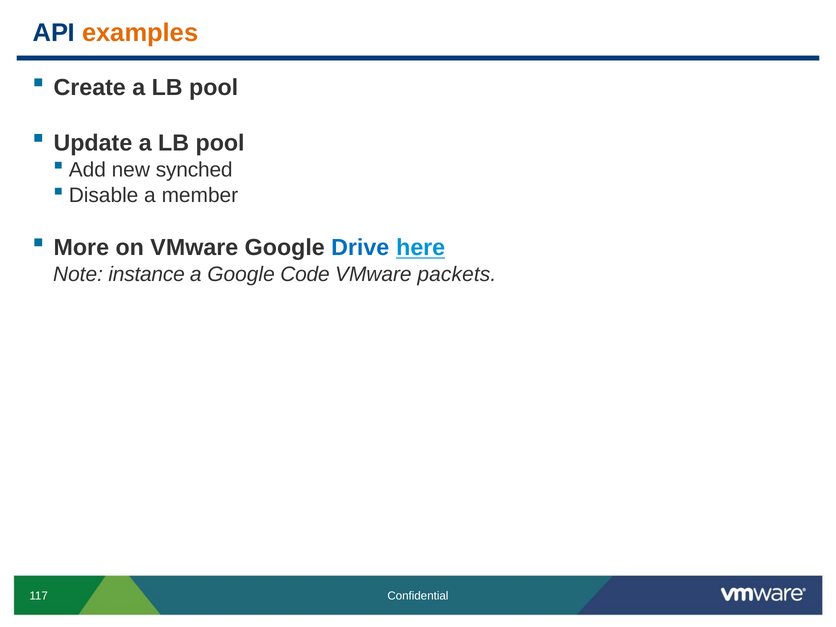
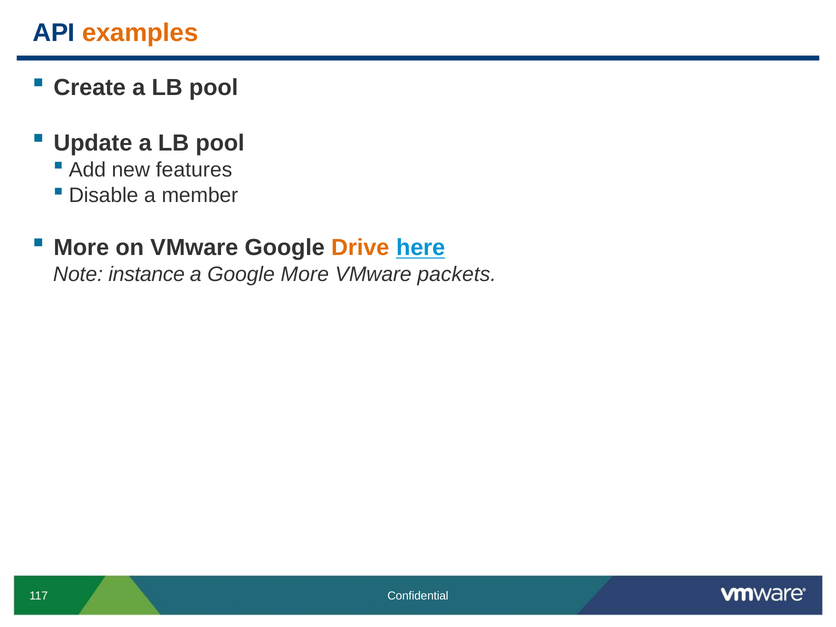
synched: synched -> features (194, 170)
Drive colour: blue -> orange (360, 248)
Google Code: Code -> More (305, 274)
